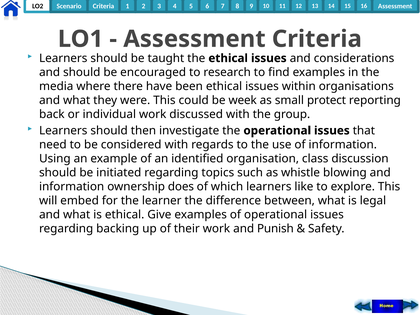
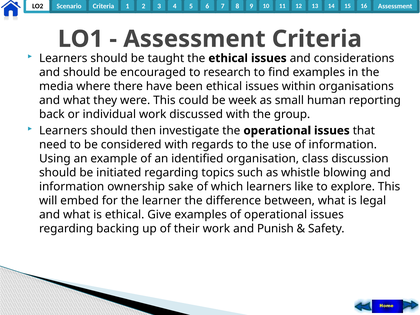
protect: protect -> human (326, 100)
does: does -> sake (181, 187)
